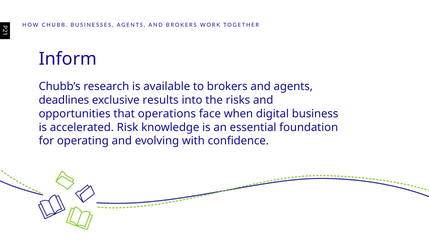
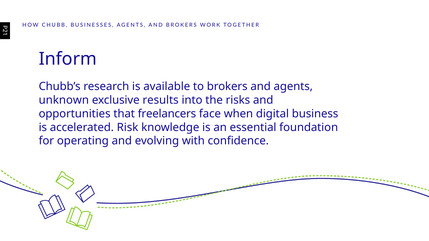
deadlines: deadlines -> unknown (64, 100)
operations: operations -> freelancers (167, 114)
